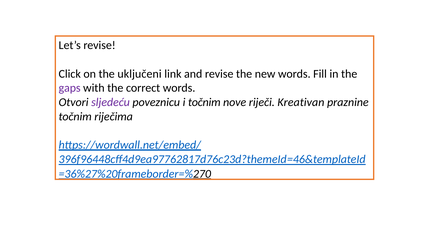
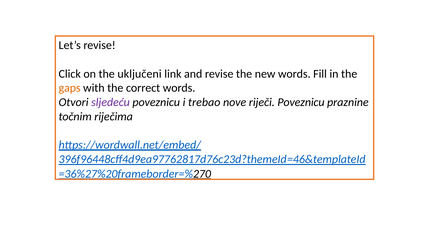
gaps colour: purple -> orange (70, 88)
i točnim: točnim -> trebao (204, 102)
riječi Kreativan: Kreativan -> Poveznicu (301, 102)
